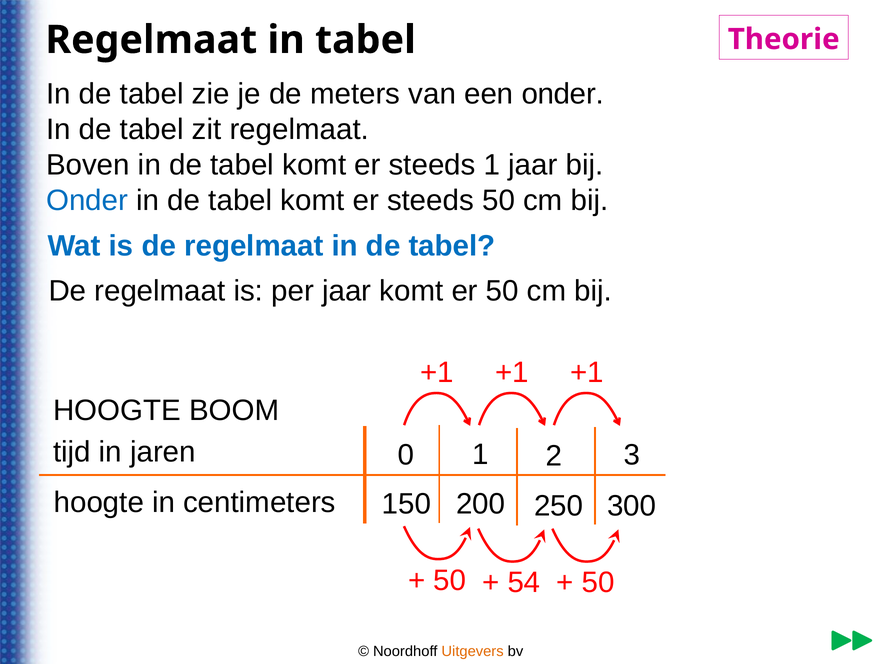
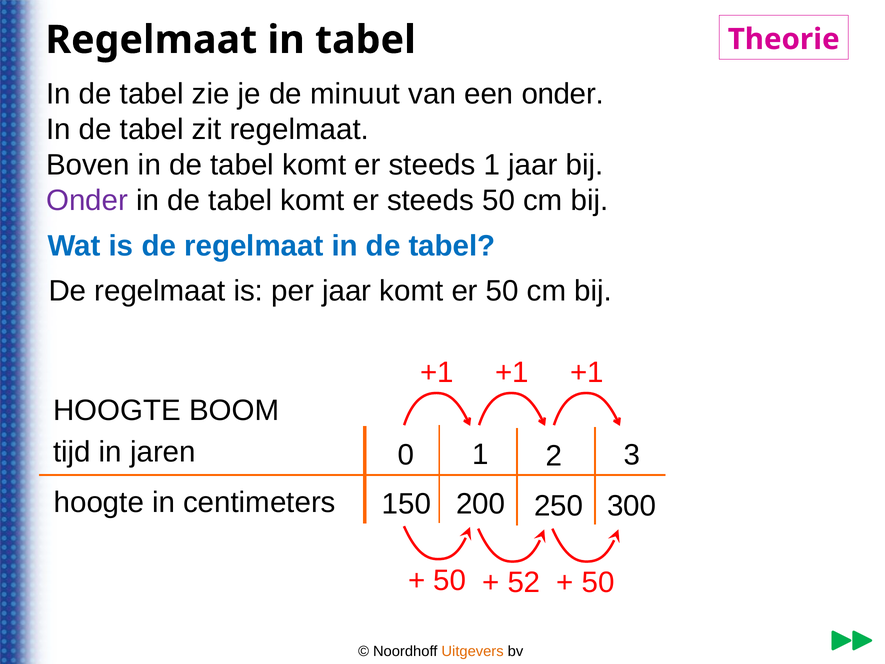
meters: meters -> minuut (355, 94)
Onder colour: blue -> purple (87, 200)
54: 54 -> 52 (524, 582)
